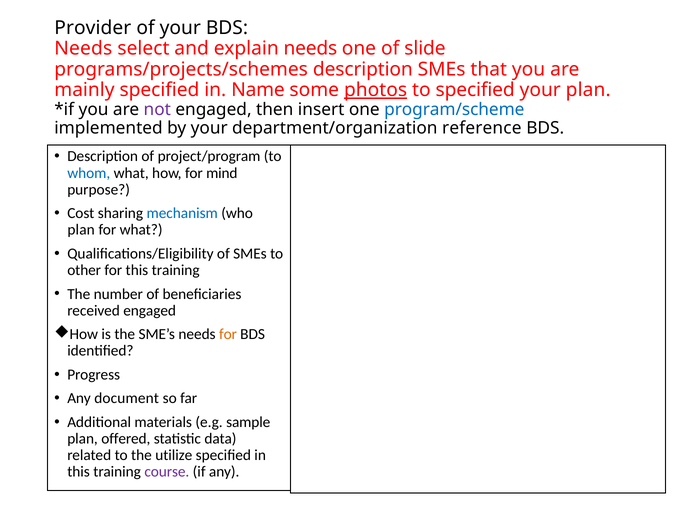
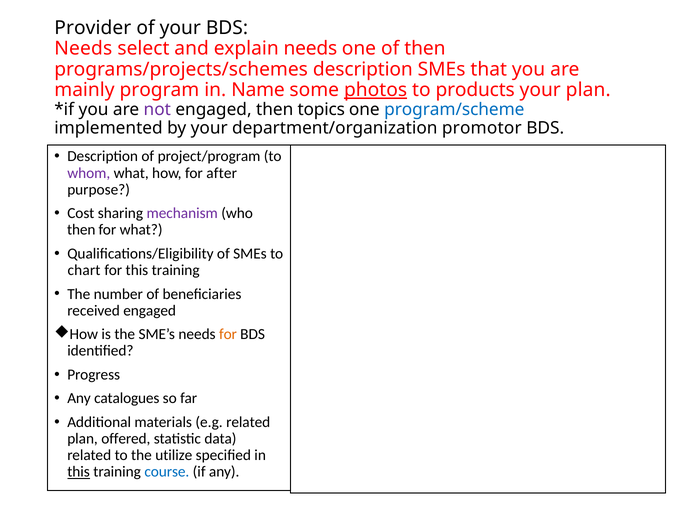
of slide: slide -> then (425, 48)
mainly specified: specified -> program (159, 90)
to specified: specified -> products (475, 90)
insert: insert -> topics (321, 110)
reference: reference -> promotor (482, 128)
whom colour: blue -> purple (89, 173)
mind: mind -> after (222, 173)
mechanism colour: blue -> purple (182, 213)
plan: plan -> then (81, 230)
other: other -> chart (84, 270)
document: document -> catalogues (127, 398)
e.g sample: sample -> related (248, 422)
this underline: none -> present (79, 471)
course colour: purple -> blue (167, 471)
